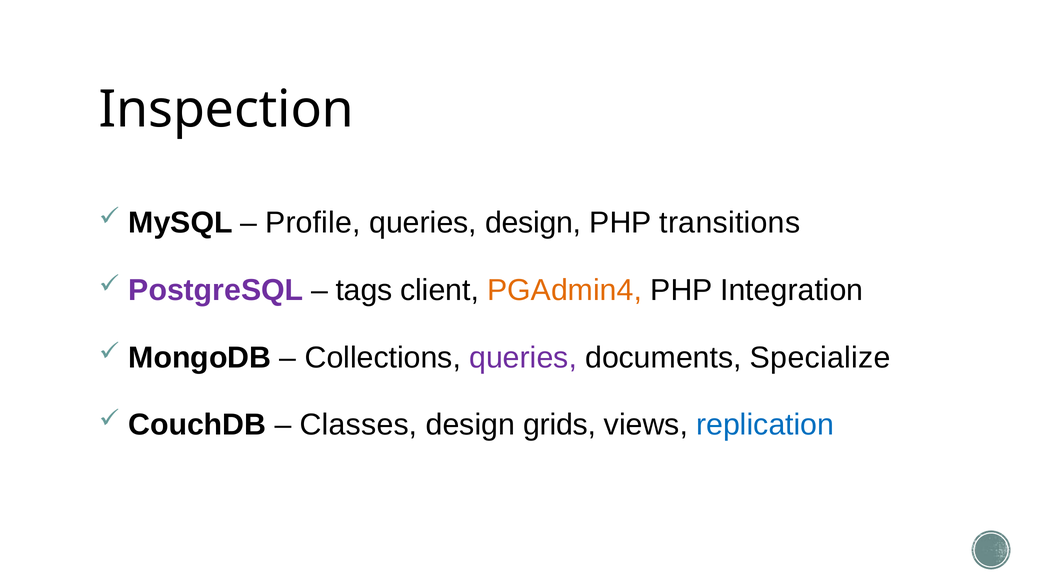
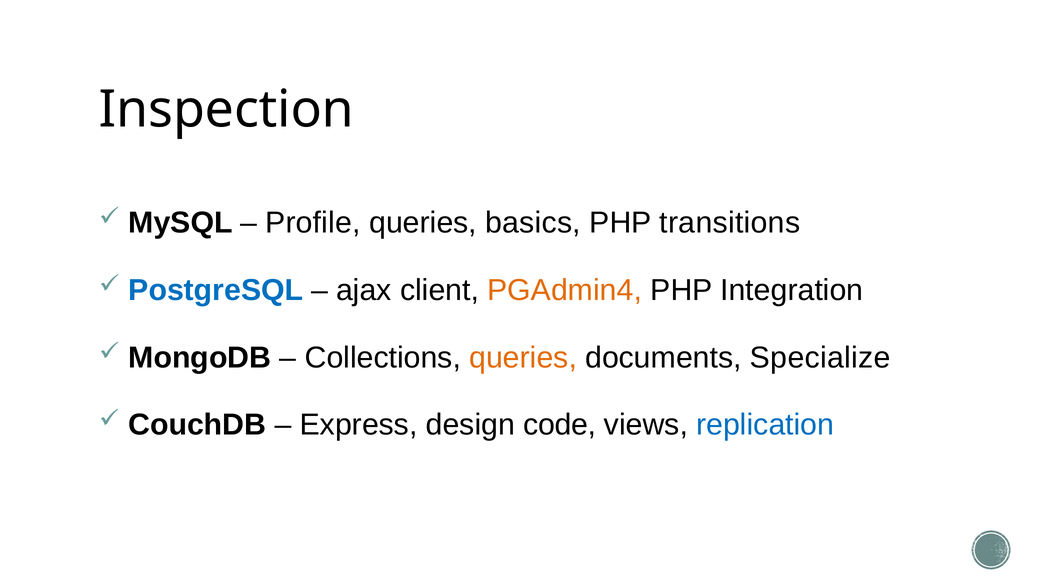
queries design: design -> basics (533, 223)
PostgreSQL colour: purple -> blue (216, 290)
tags: tags -> ajax (364, 290)
queries colour: purple -> orange (523, 358)
Classes: Classes -> Express (359, 425)
grids: grids -> code (560, 425)
